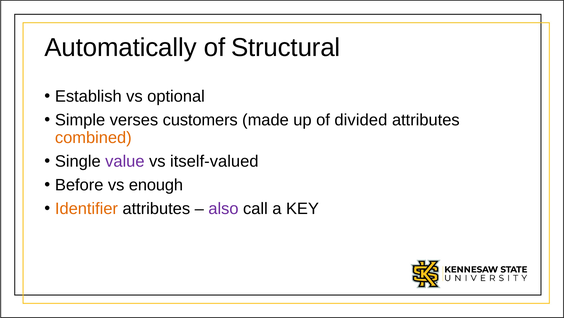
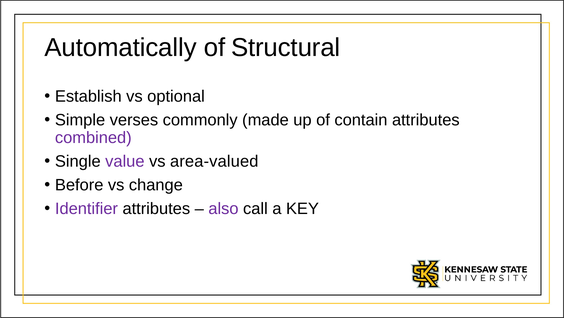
customers: customers -> commonly (200, 120)
divided: divided -> contain (361, 120)
combined colour: orange -> purple (93, 137)
itself-valued: itself-valued -> area-valued (214, 161)
enough: enough -> change (156, 185)
Identifier colour: orange -> purple (86, 208)
